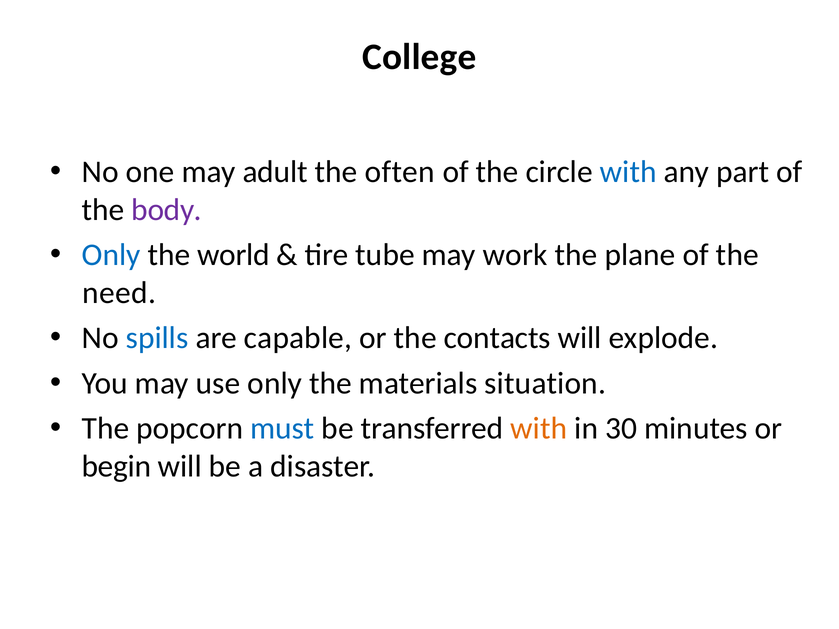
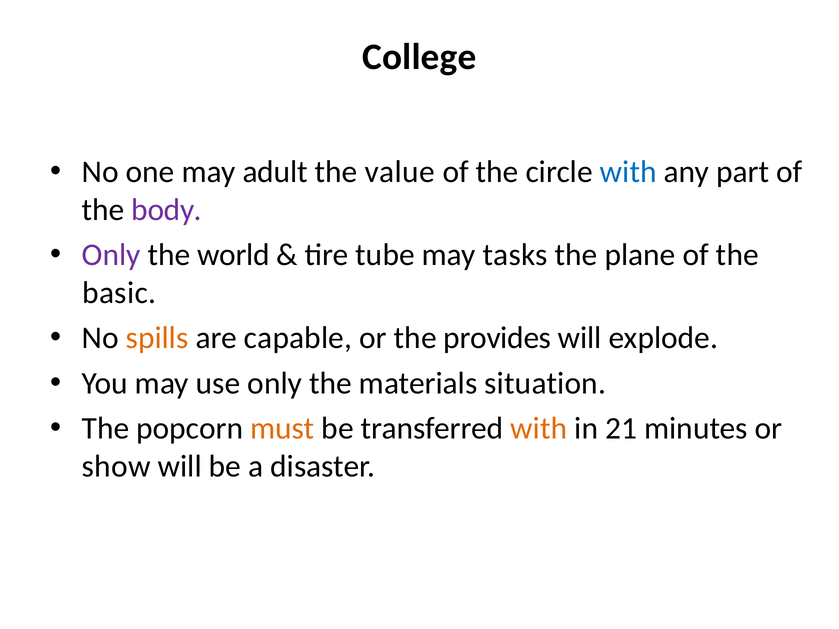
often: often -> value (400, 172)
Only colour: blue -> purple (111, 255)
work: work -> tasks (515, 255)
need: need -> basic (119, 293)
spills colour: blue -> orange (157, 338)
contacts: contacts -> provides (497, 338)
must colour: blue -> orange (282, 429)
30: 30 -> 21 (621, 429)
begin: begin -> show (116, 466)
